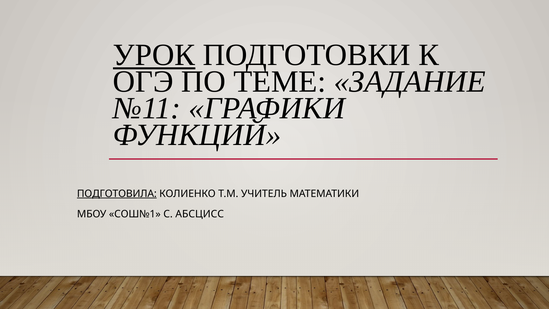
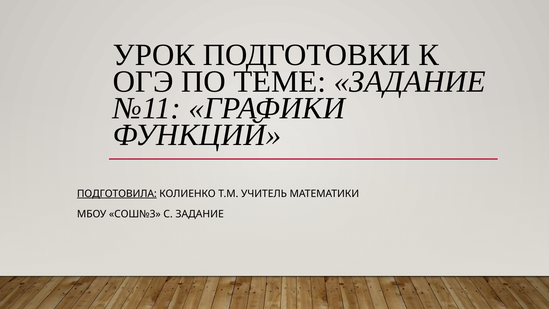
УРОК underline: present -> none (154, 55)
СОШ№1: СОШ№1 -> СОШ№3 (135, 214)
С АБСЦИСС: АБСЦИСС -> ЗАДАНИЕ (200, 214)
